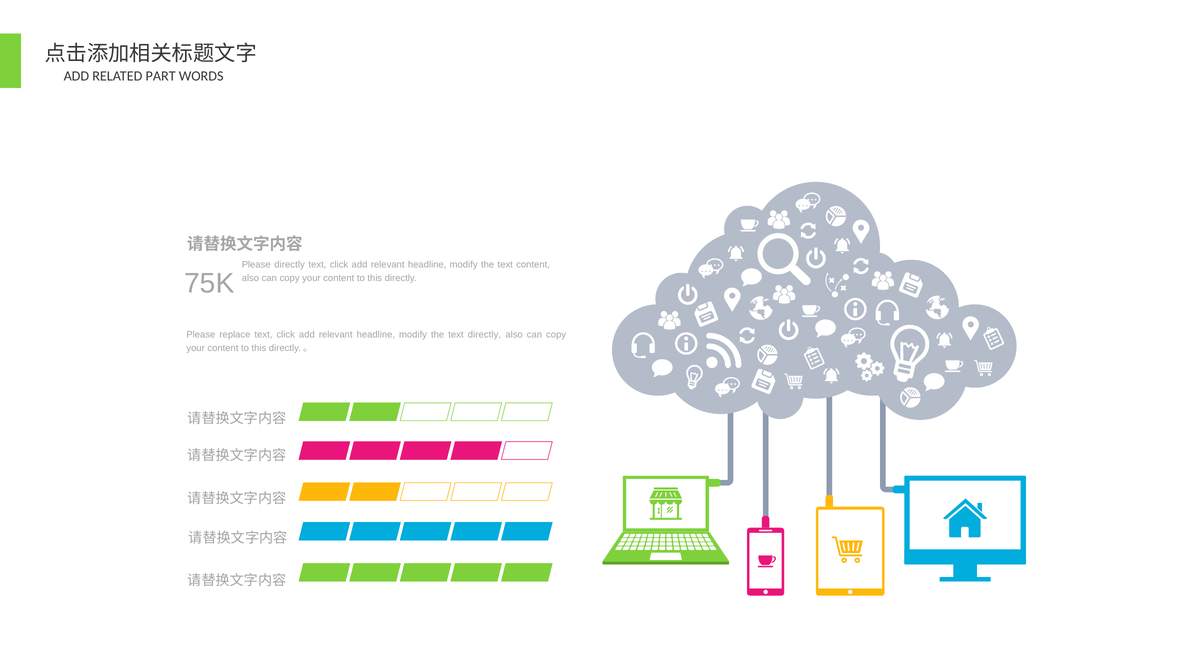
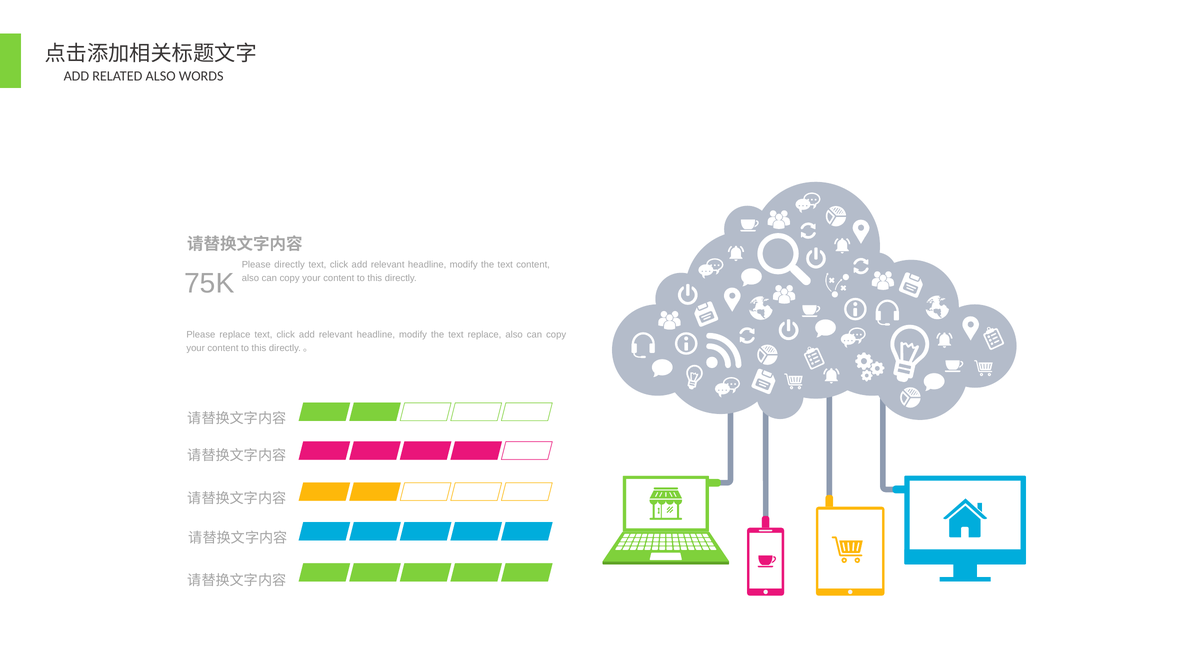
RELATED PART: PART -> ALSO (161, 76)
text directly: directly -> replace (484, 335)
